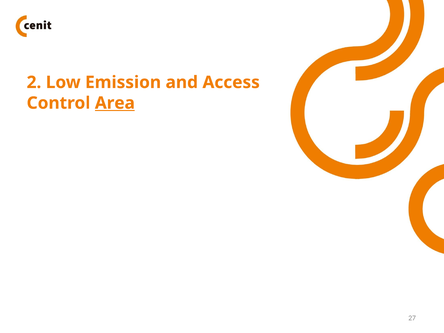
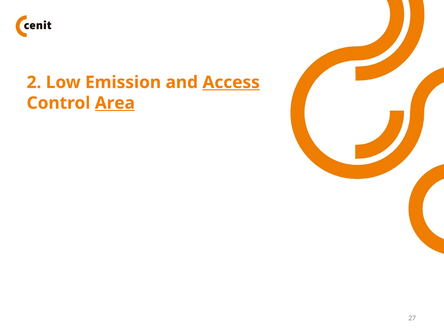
Access underline: none -> present (231, 82)
